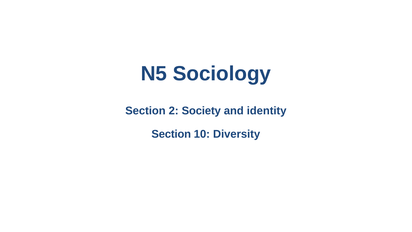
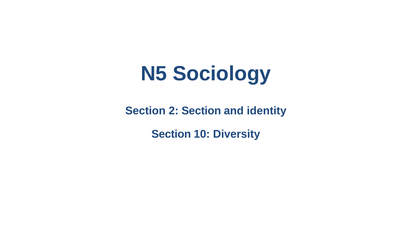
2 Society: Society -> Section (201, 111)
